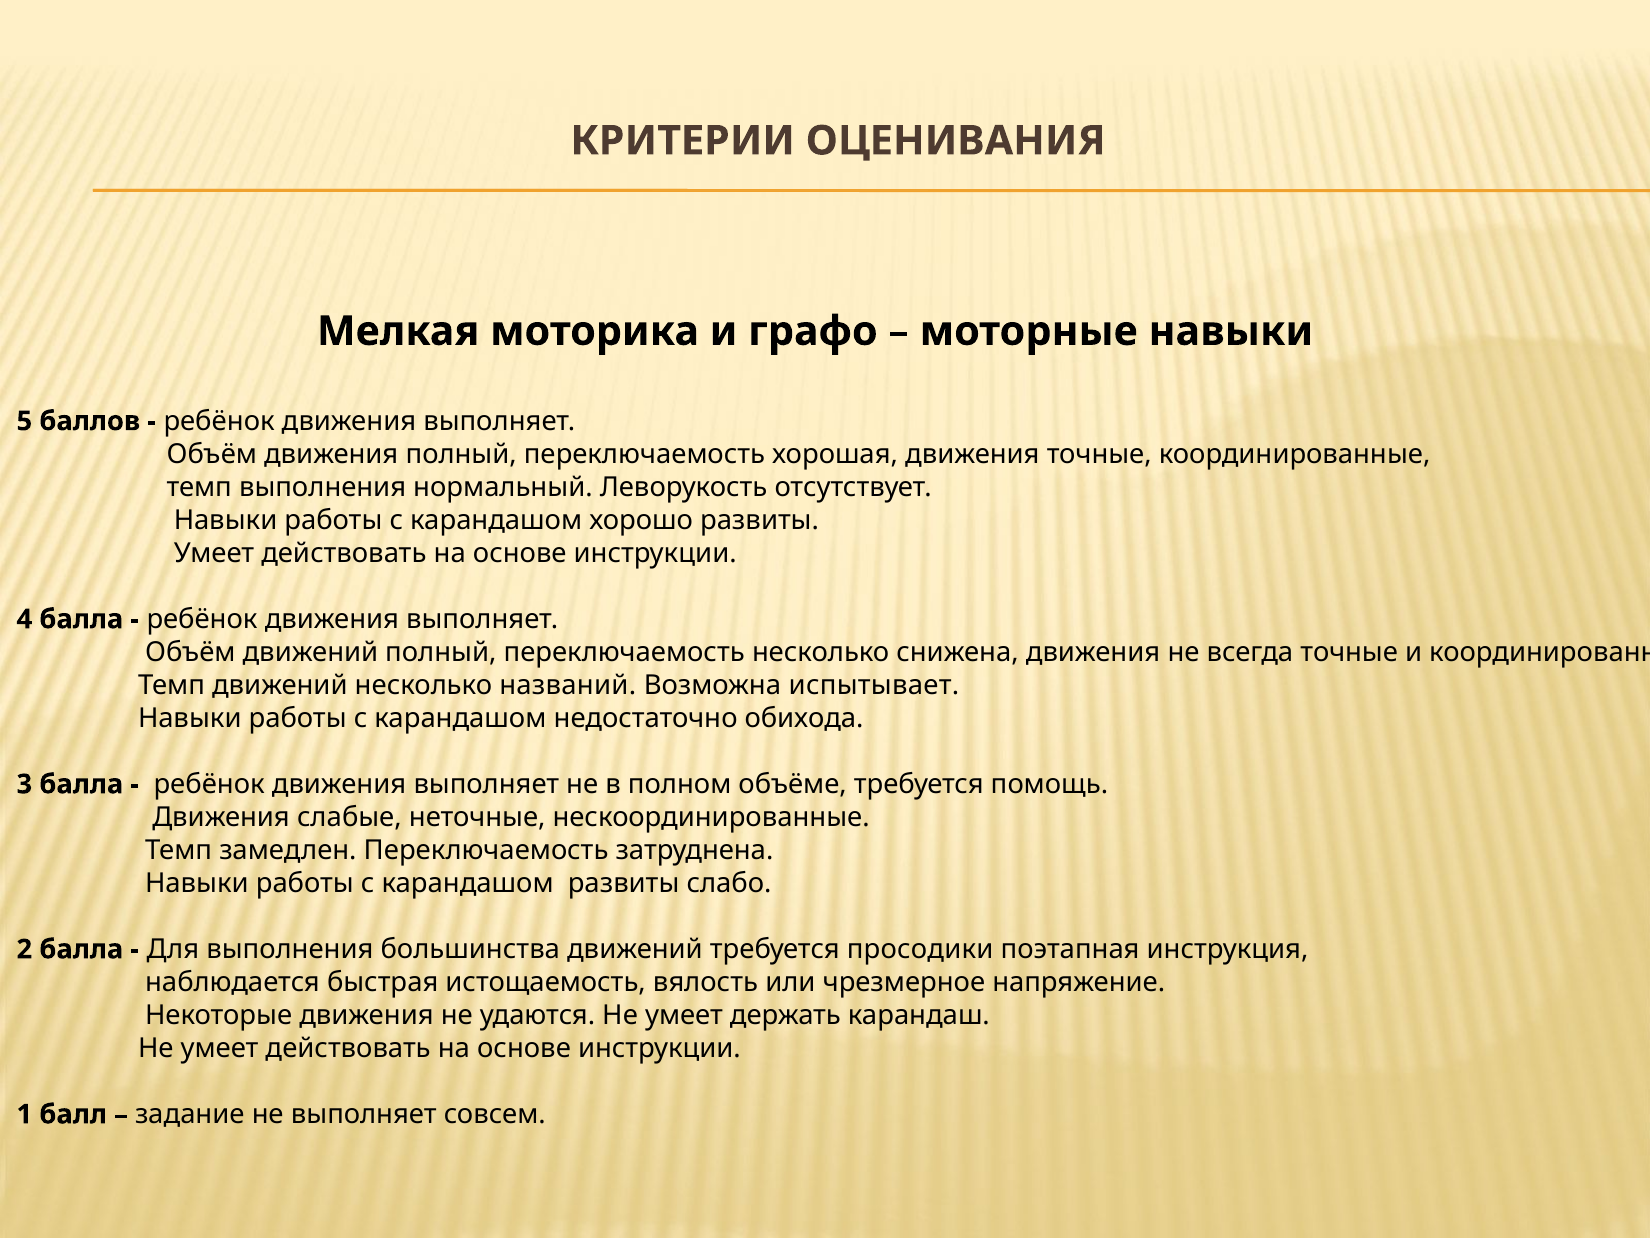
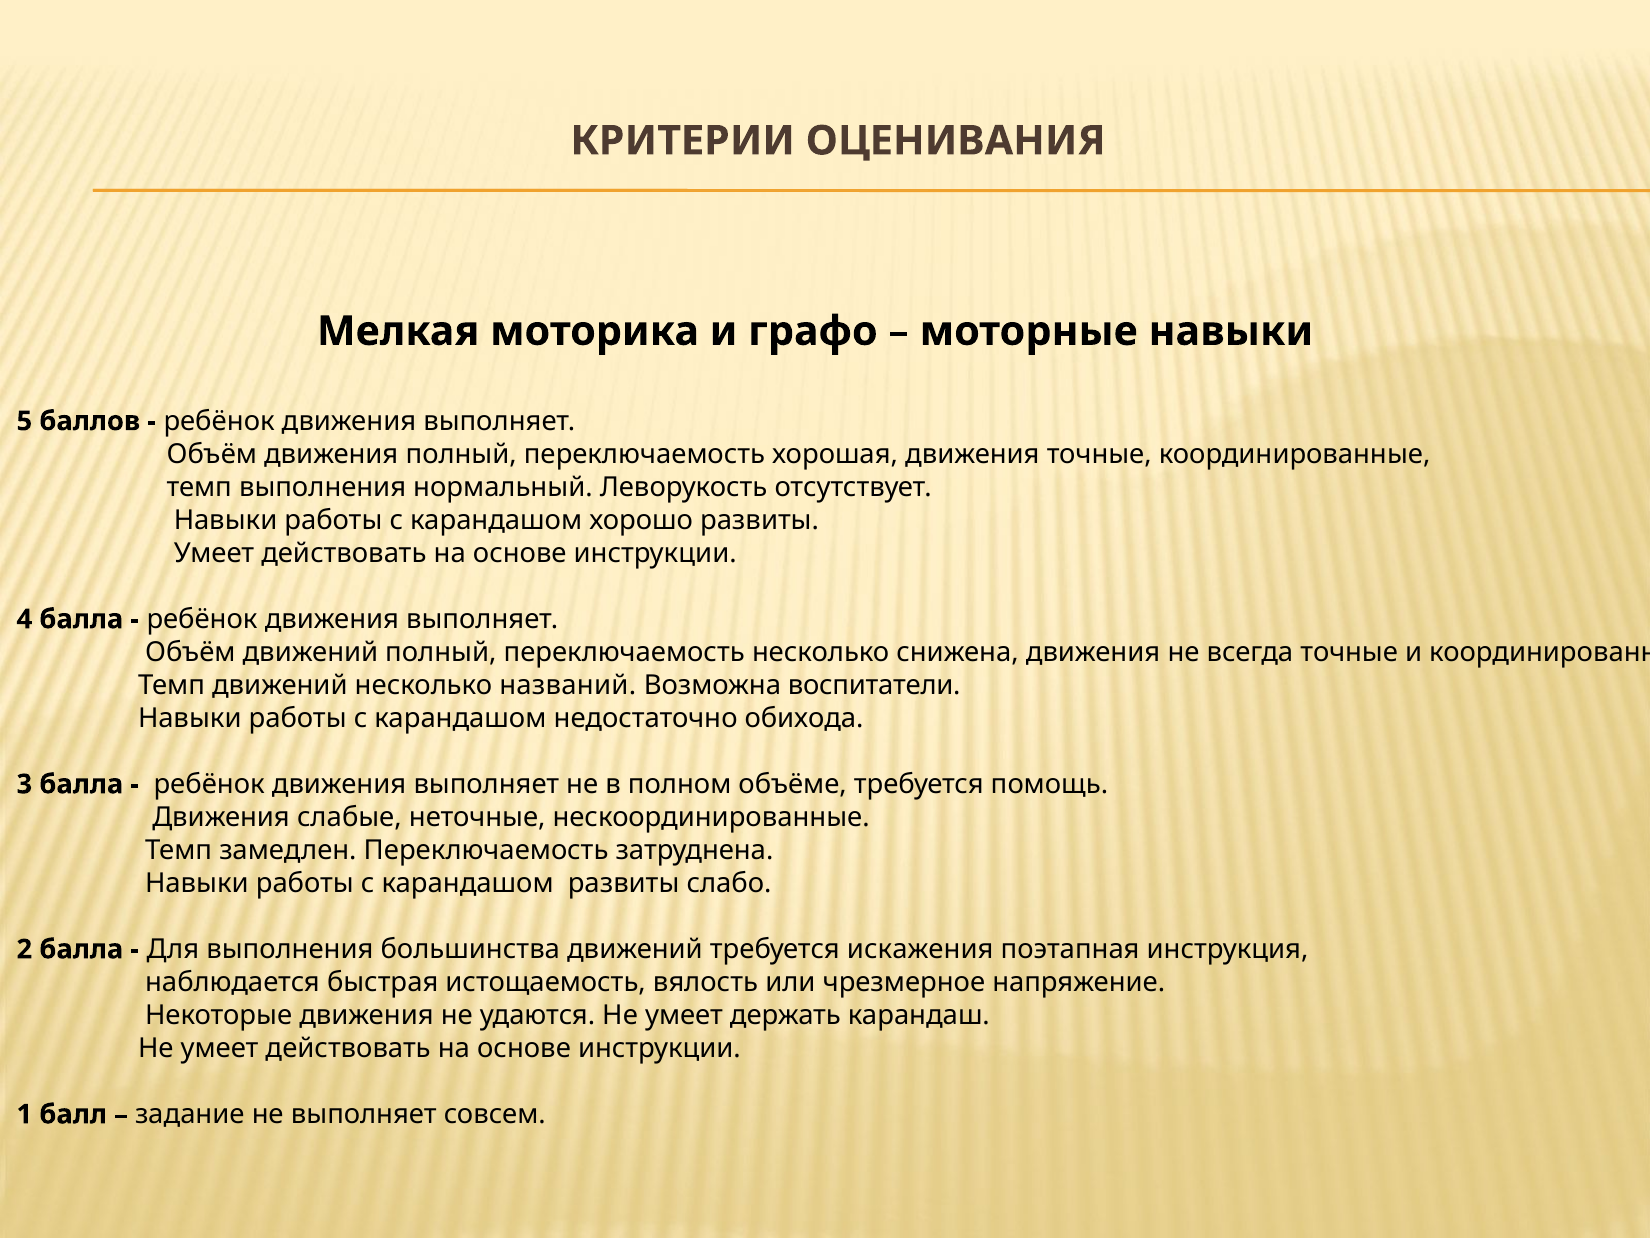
испытывает: испытывает -> воспитатели (874, 685)
просодики: просодики -> искажения (920, 949)
